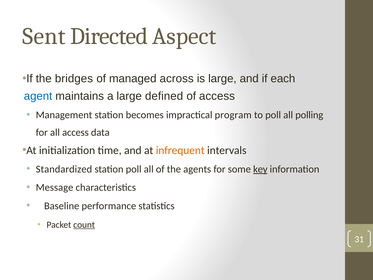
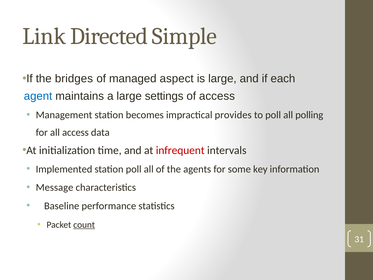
Sent: Sent -> Link (44, 36)
Aspect: Aspect -> Simple (184, 36)
across: across -> aspect (177, 79)
defined: defined -> settings (164, 96)
program: program -> provides (233, 115)
infrequent colour: orange -> red (180, 150)
Standardized: Standardized -> Implemented (64, 169)
key underline: present -> none (260, 169)
